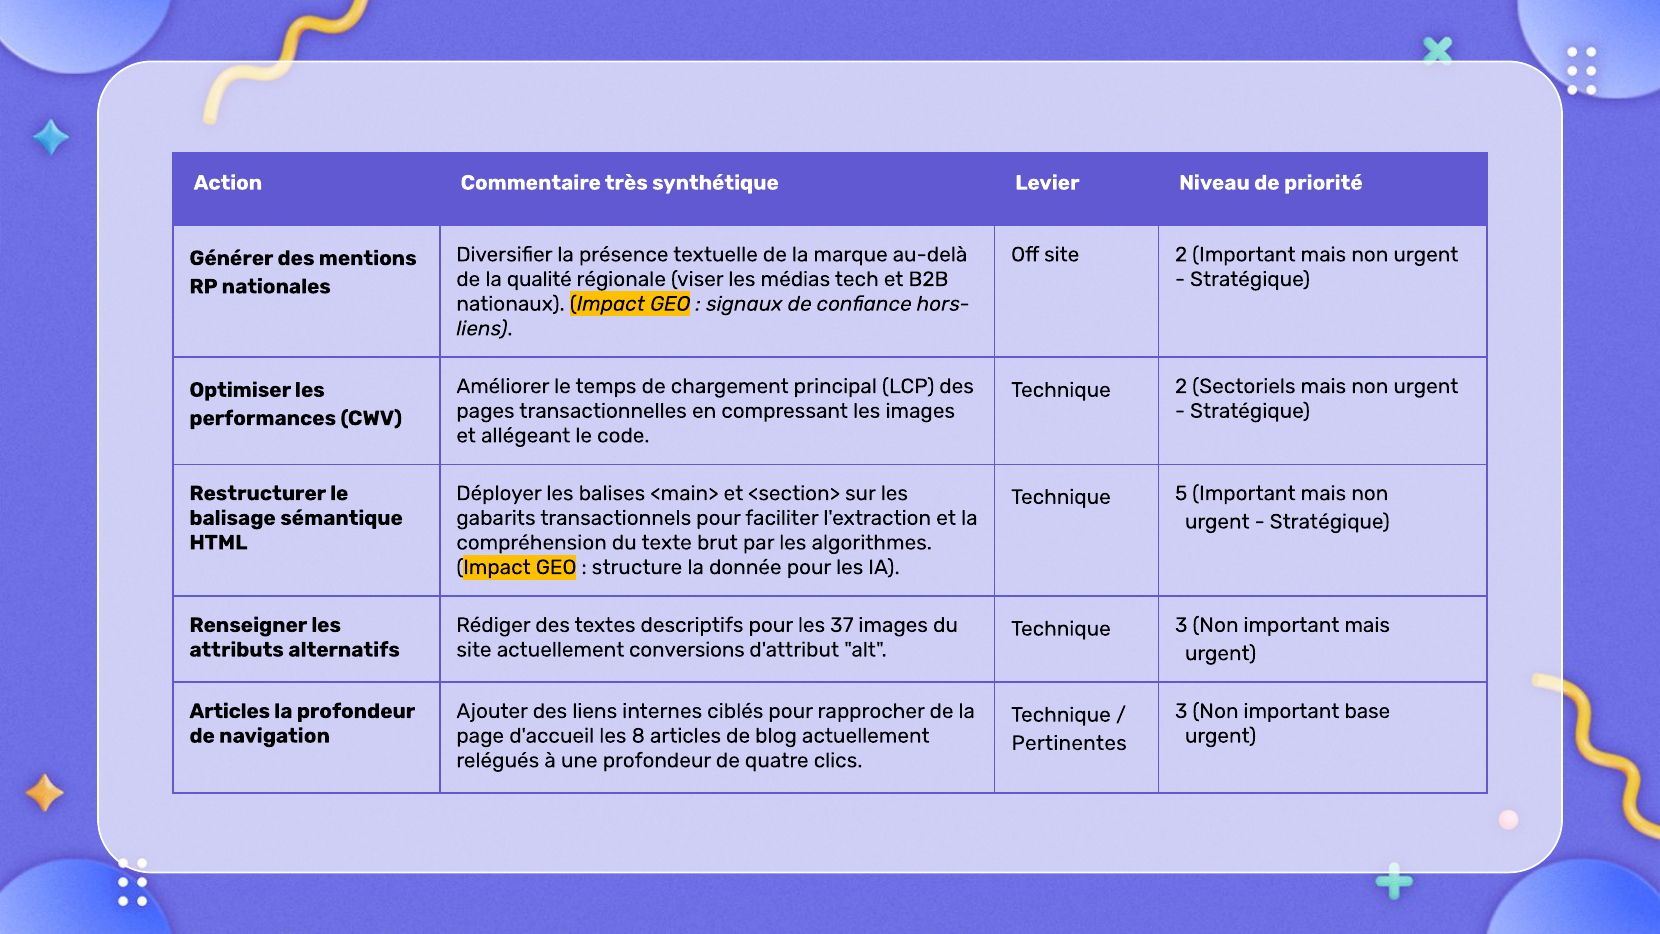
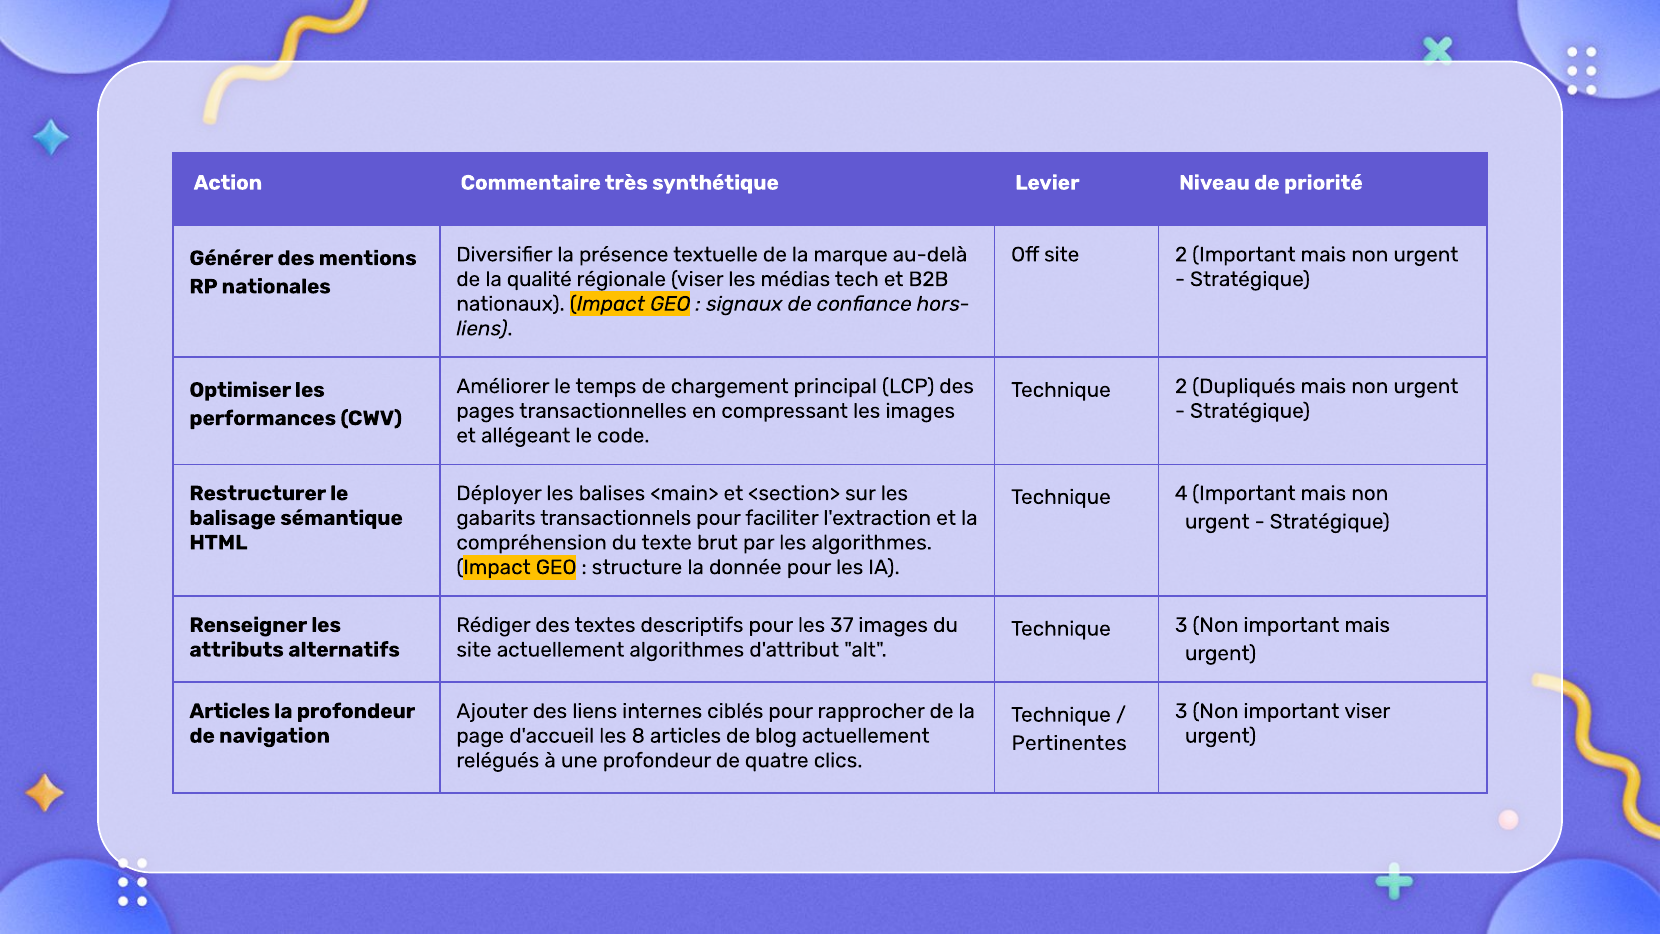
Sectoriels: Sectoriels -> Dupliqués (1244, 386)
5: 5 -> 4 (1181, 493)
actuellement conversions: conversions -> algorithmes (687, 650)
important base: base -> viser (1367, 711)
